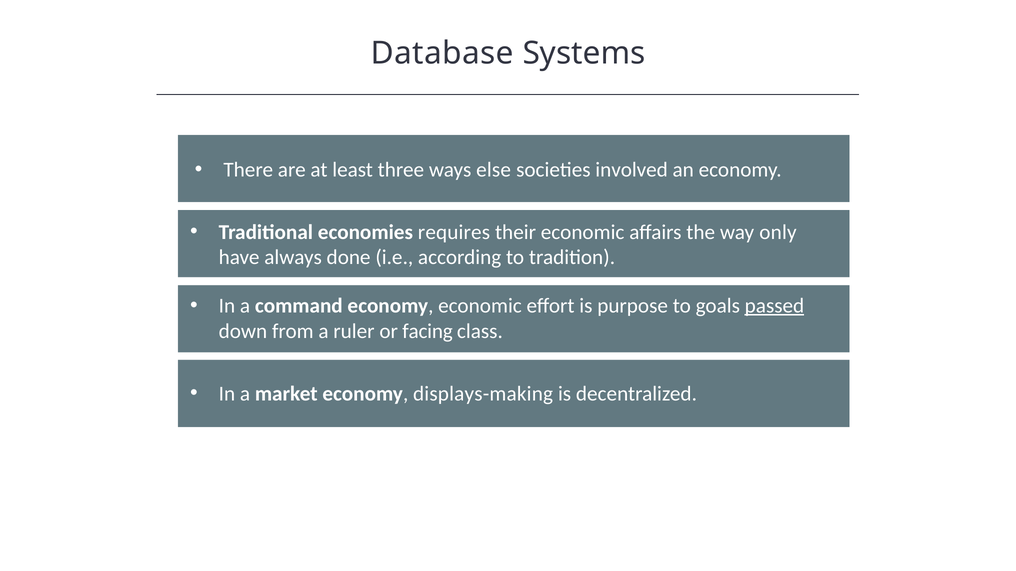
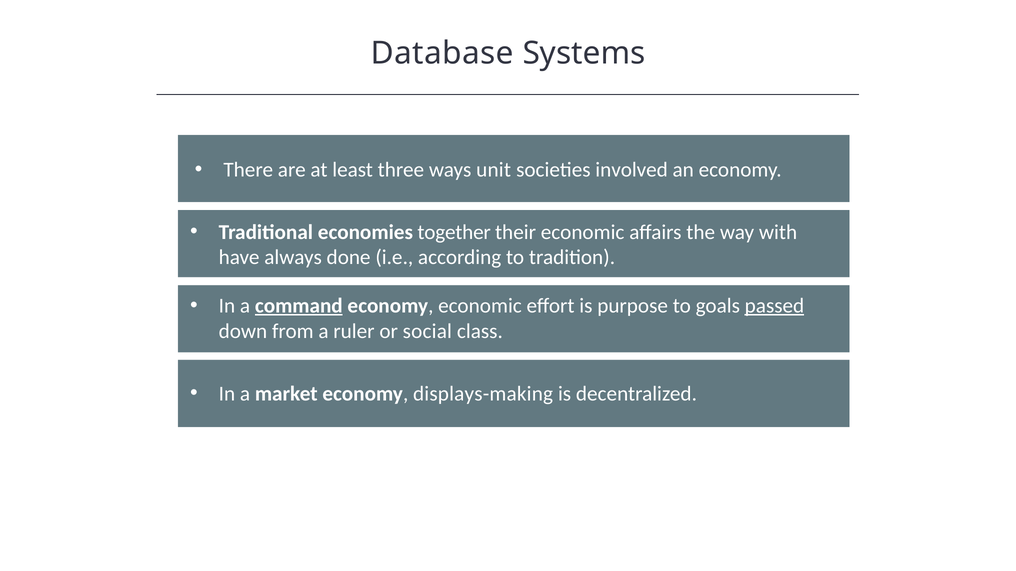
else: else -> unit (494, 170)
requires: requires -> together (454, 232)
only: only -> with (778, 232)
command underline: none -> present (299, 306)
facing: facing -> social (427, 331)
